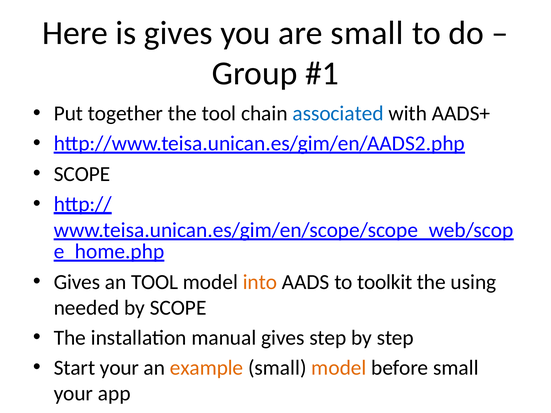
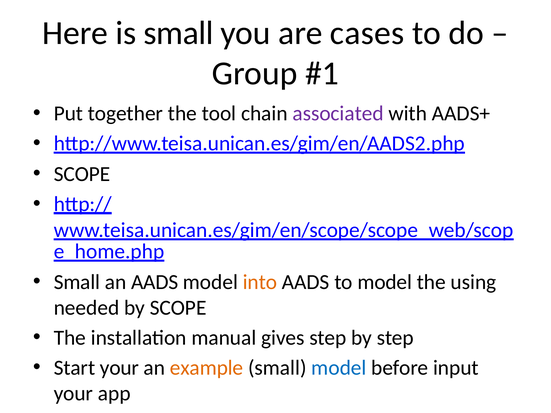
is gives: gives -> small (179, 33)
are small: small -> cases (367, 33)
associated colour: blue -> purple (338, 114)
Gives: Gives -> Small (77, 282)
an TOOL: TOOL -> AADS (155, 282)
to toolkit: toolkit -> model (385, 282)
model colour: orange -> blue (339, 368)
before small: small -> input (456, 368)
